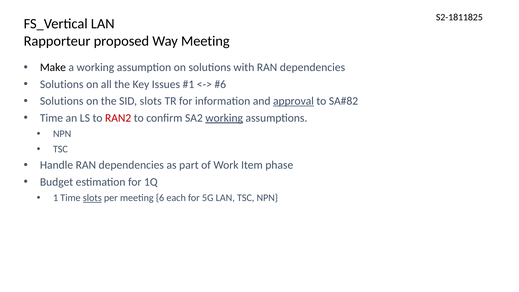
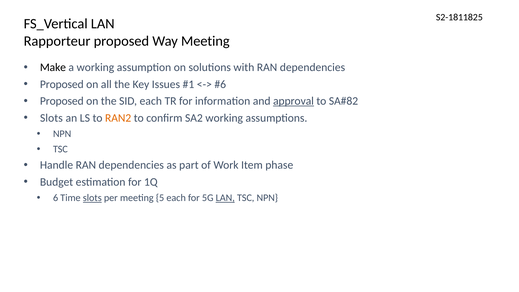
Solutions: Solutions -> Proposed (62, 84)
Solutions: Solutions -> Proposed (62, 101)
SID slots: slots -> each (151, 101)
Time: Time -> Slots (51, 118)
RAN2 colour: red -> orange (118, 118)
working underline: present -> none (224, 118)
1: 1 -> 6 (56, 198)
6: 6 -> 5 (160, 198)
LAN underline: none -> present (225, 198)
